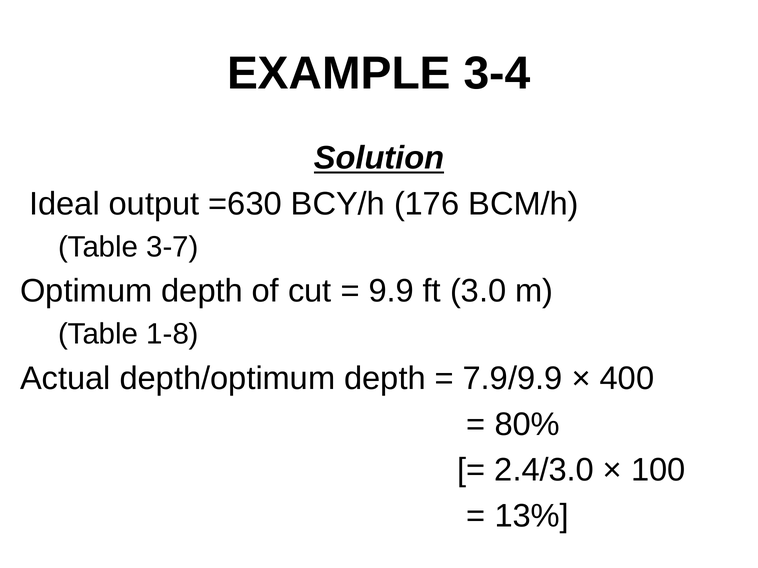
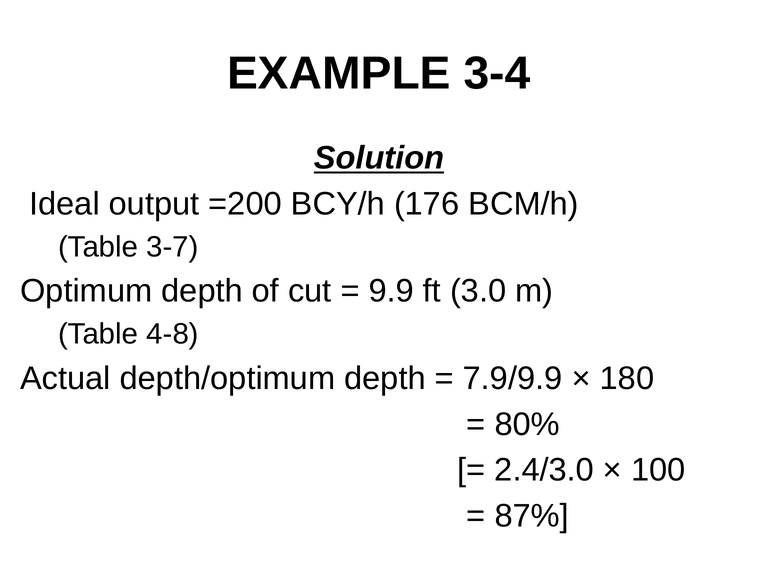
=630: =630 -> =200 (245, 204)
1-8: 1-8 -> 4-8 (173, 334)
400: 400 -> 180 (627, 379)
13%: 13% -> 87% (532, 516)
